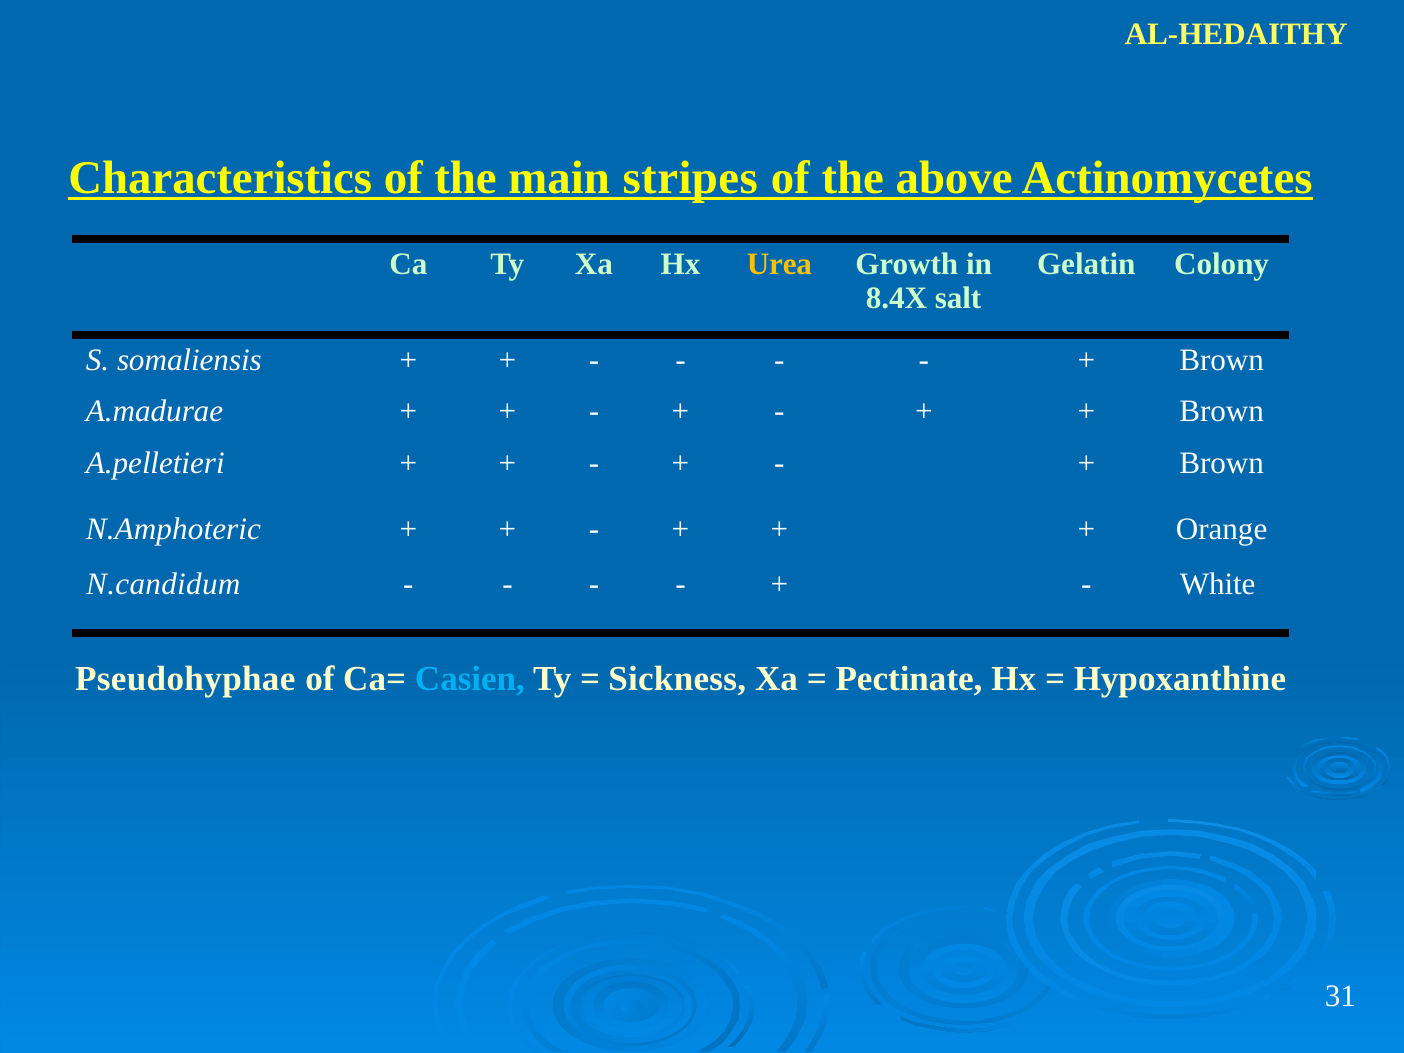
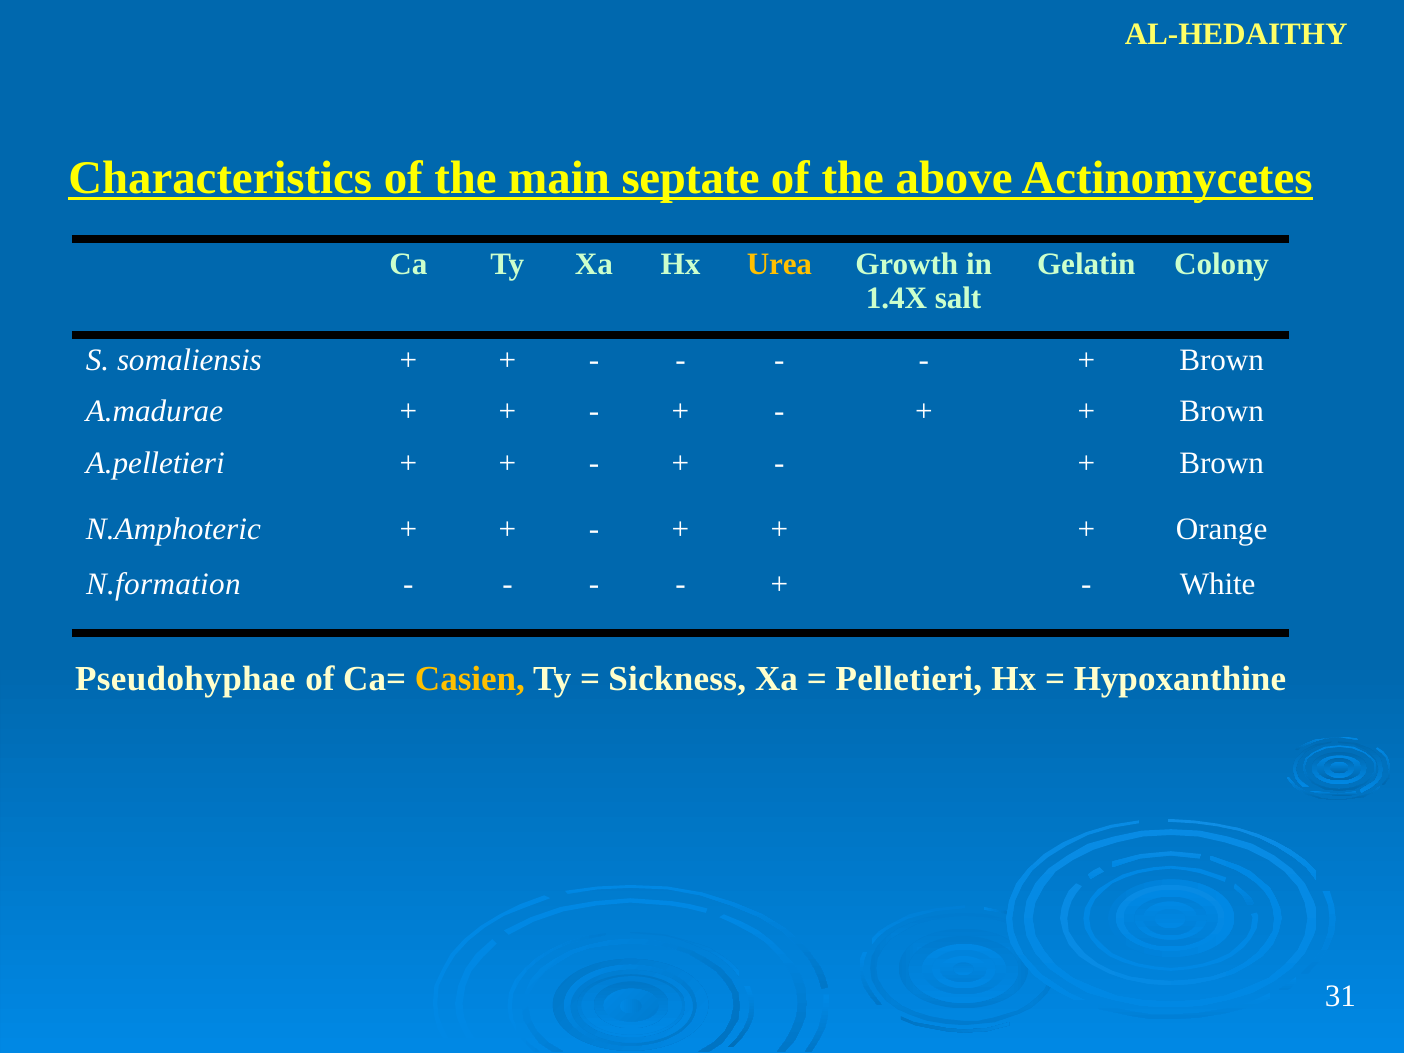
stripes: stripes -> septate (691, 178)
8.4X: 8.4X -> 1.4X (897, 298)
N.candidum: N.candidum -> N.formation (163, 584)
Casien colour: light blue -> yellow (470, 678)
Pectinate: Pectinate -> Pelletieri (909, 678)
